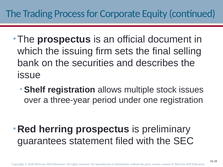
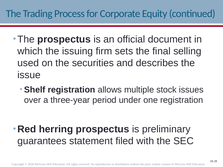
bank: bank -> used (28, 63)
